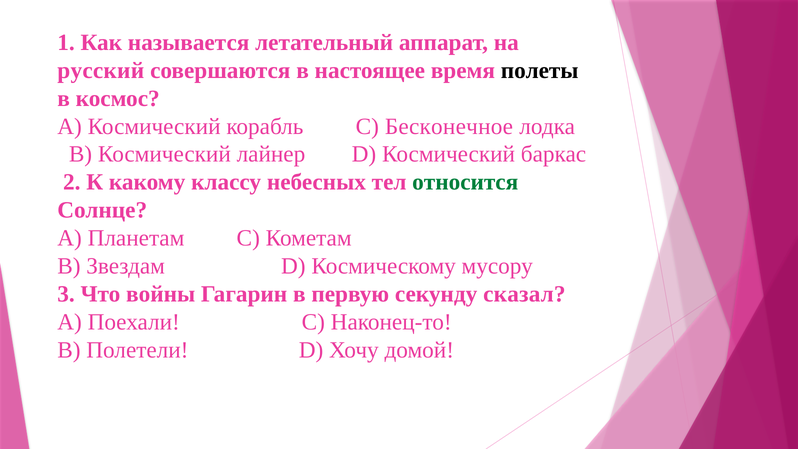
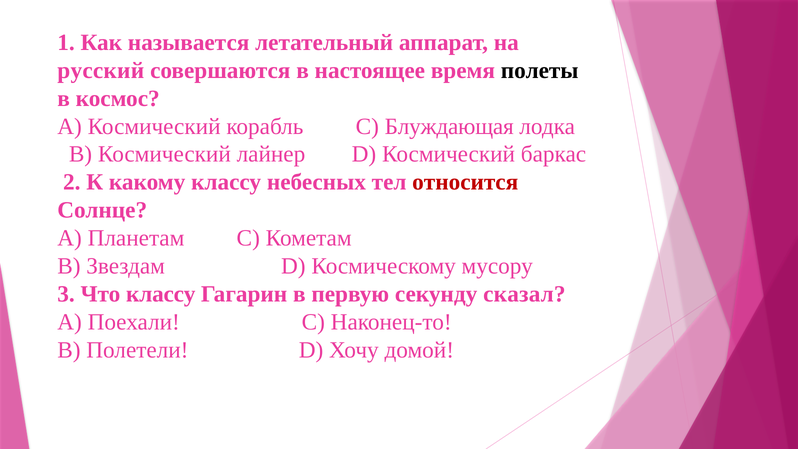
Бесконечное: Бесконечное -> Блуждающая (449, 126)
относится colour: green -> red (465, 182)
Что войны: войны -> классу (161, 294)
